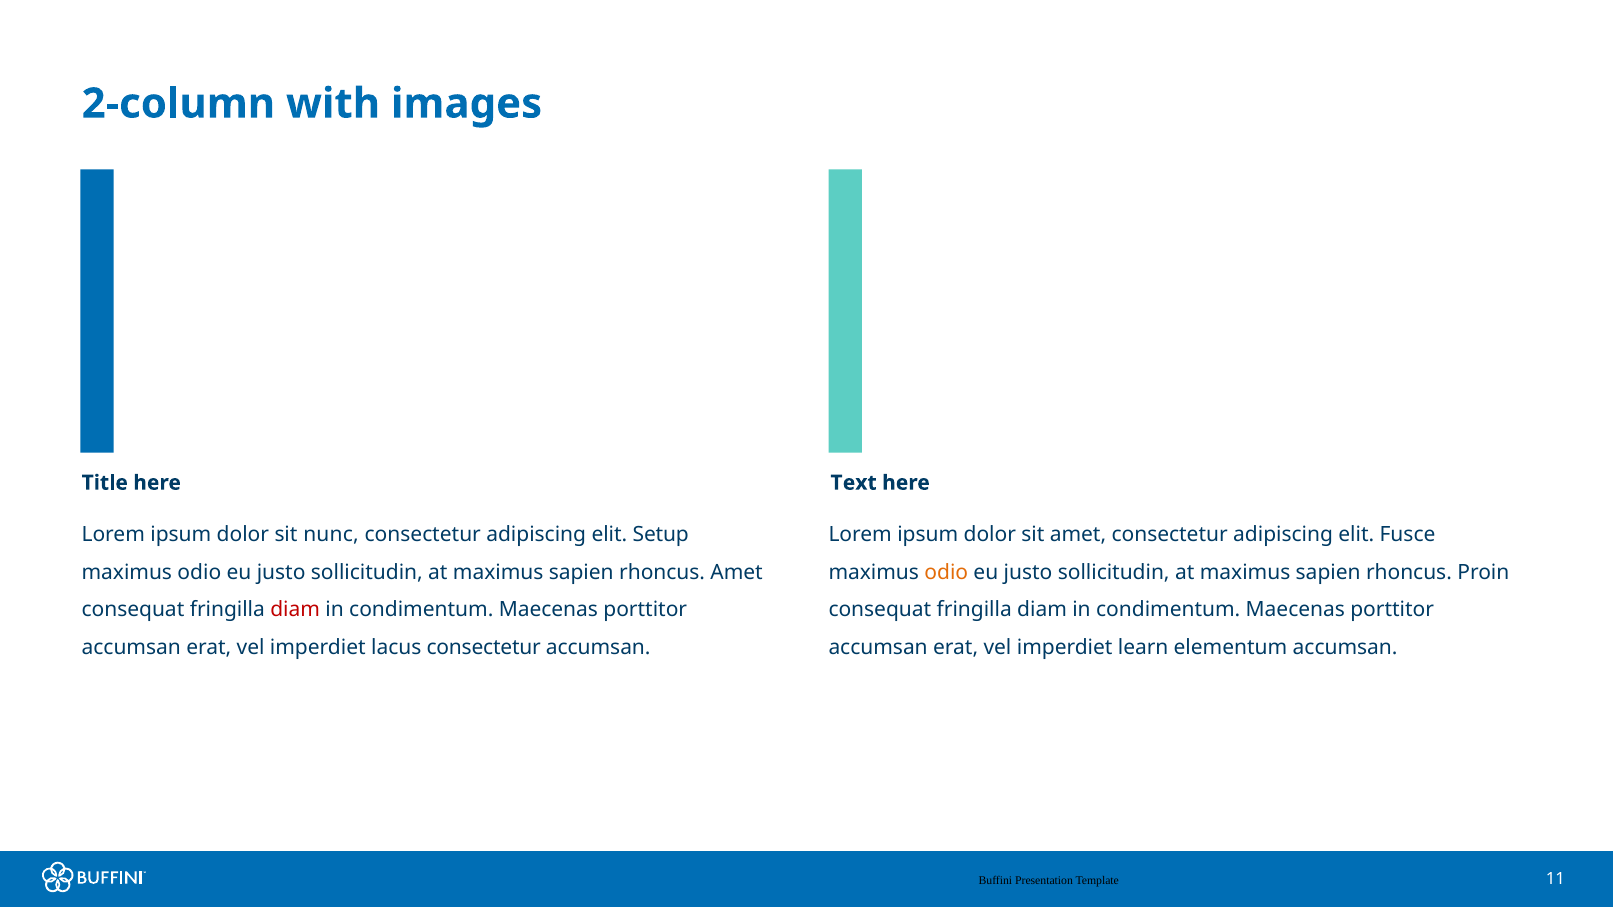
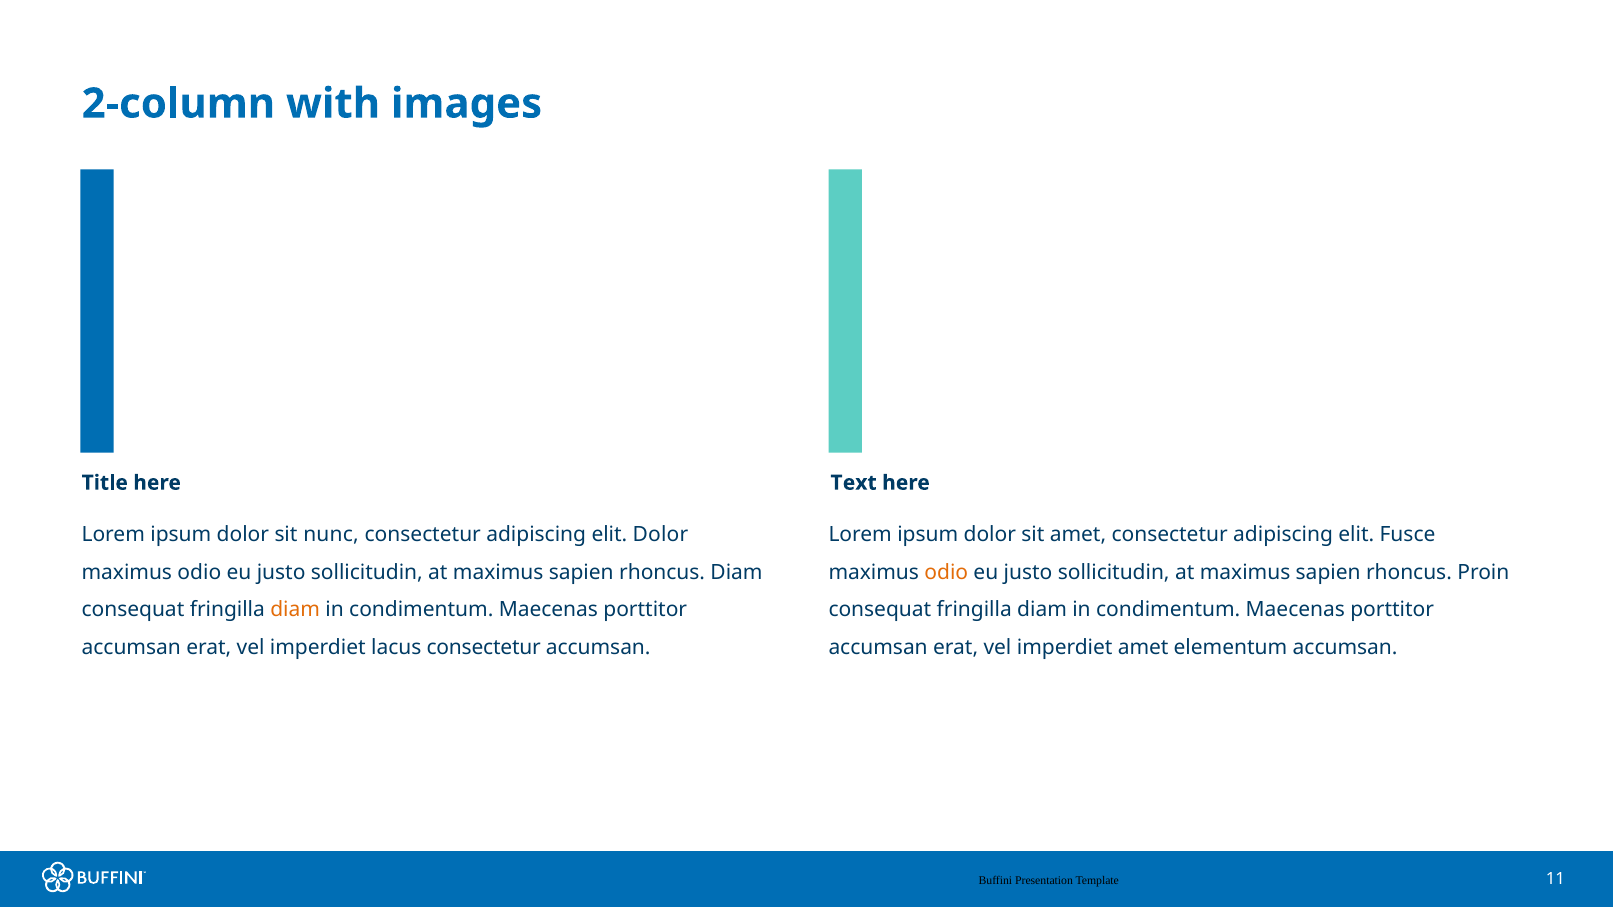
elit Setup: Setup -> Dolor (660, 535)
rhoncus Amet: Amet -> Diam (736, 572)
diam colour: red -> orange (295, 610)
imperdiet learn: learn -> amet (1143, 648)
